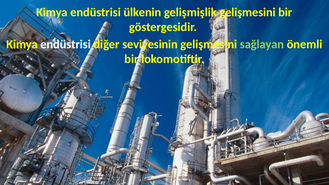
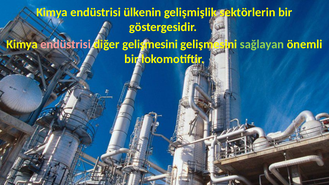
gelişmişlik gelişmesini: gelişmesini -> sektörlerin (248, 12)
endüstrisi colour: white -> pink (66, 44)
diğer seviyesinin: seviyesinin -> gelişmesini (150, 44)
